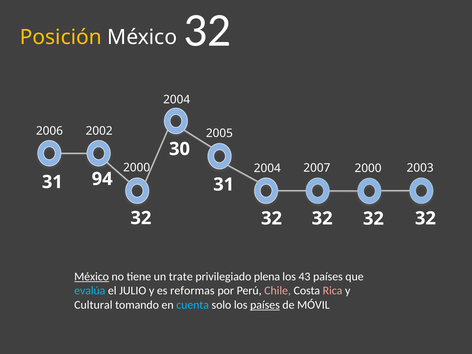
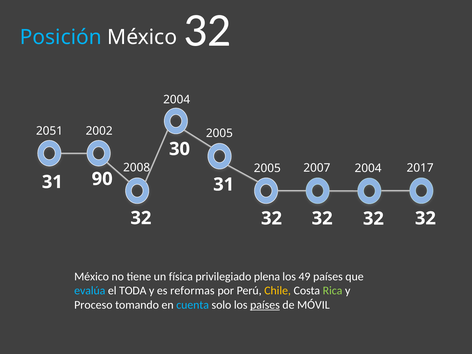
Posición colour: yellow -> light blue (61, 37)
2006: 2006 -> 2051 (49, 131)
2000: 2000 -> 2008 (137, 168)
2003: 2003 -> 2017 (420, 168)
2004: 2004 -> 2005 (267, 168)
2000: 2000 -> 2004 (368, 168)
94: 94 -> 90 (102, 179)
México underline: present -> none (92, 277)
trate: trate -> física (181, 277)
43: 43 -> 49 (304, 277)
JULIO: JULIO -> TODA (133, 291)
Chile colour: pink -> yellow (278, 291)
Rica colour: pink -> light green (333, 291)
Cultural: Cultural -> Proceso (93, 305)
